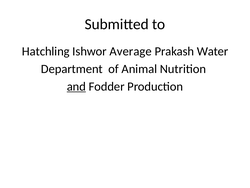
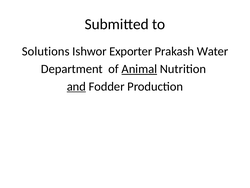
Hatchling: Hatchling -> Solutions (46, 51)
Average: Average -> Exporter (131, 51)
Animal underline: none -> present (139, 69)
